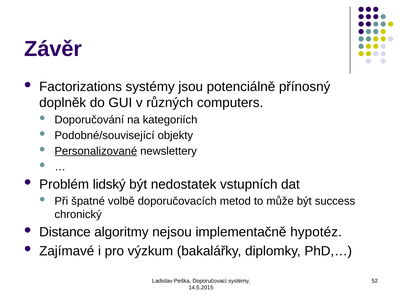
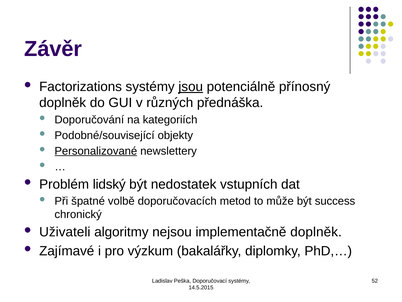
jsou underline: none -> present (191, 87)
computers: computers -> přednáška (230, 103)
Distance: Distance -> Uživateli (65, 232)
implementačně hypotéz: hypotéz -> doplněk (316, 232)
